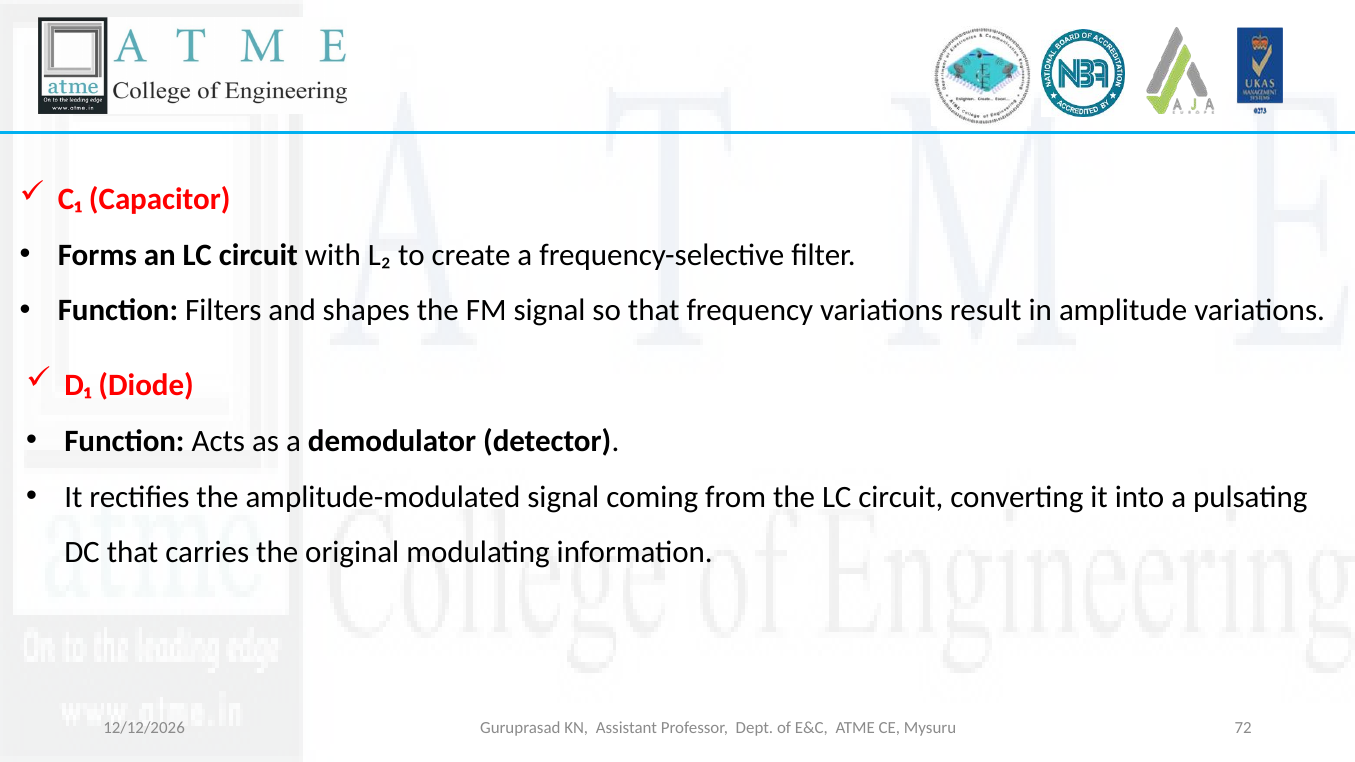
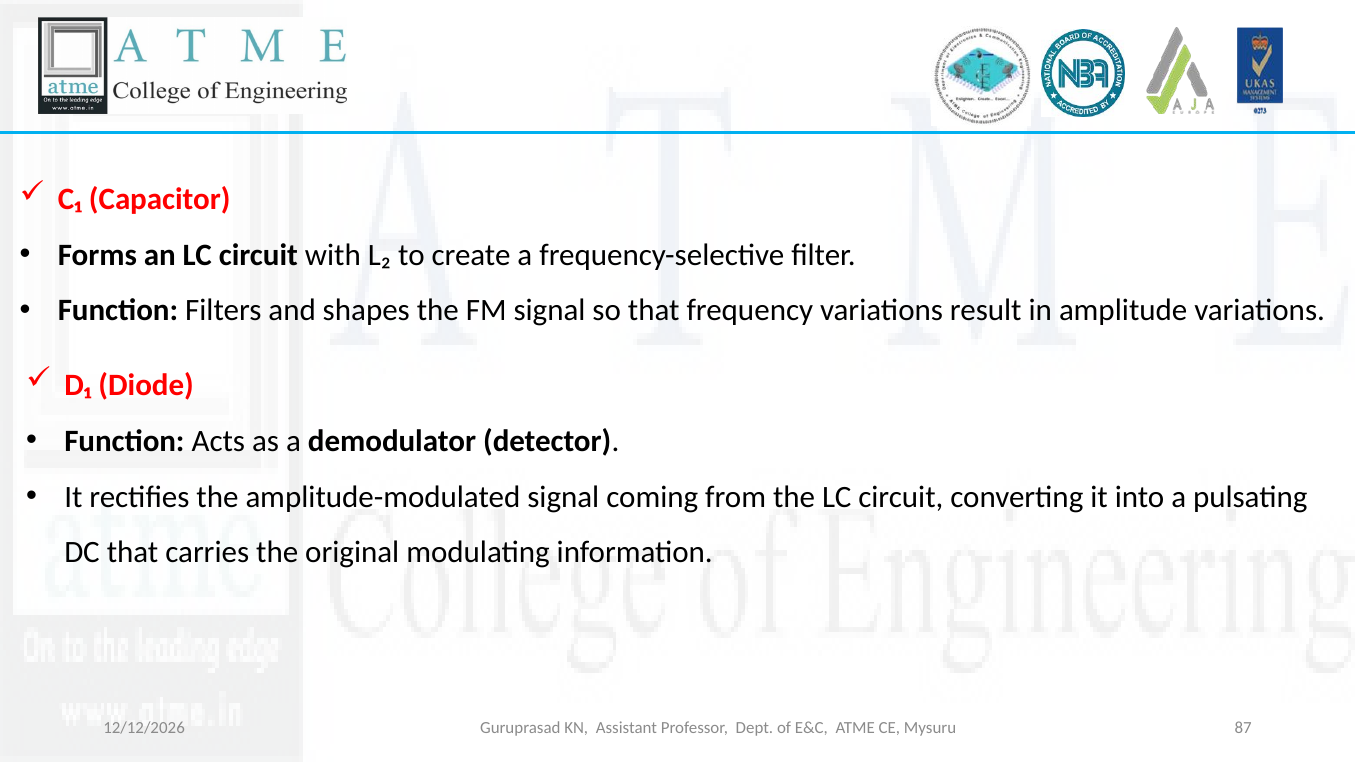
72: 72 -> 87 (1243, 728)
